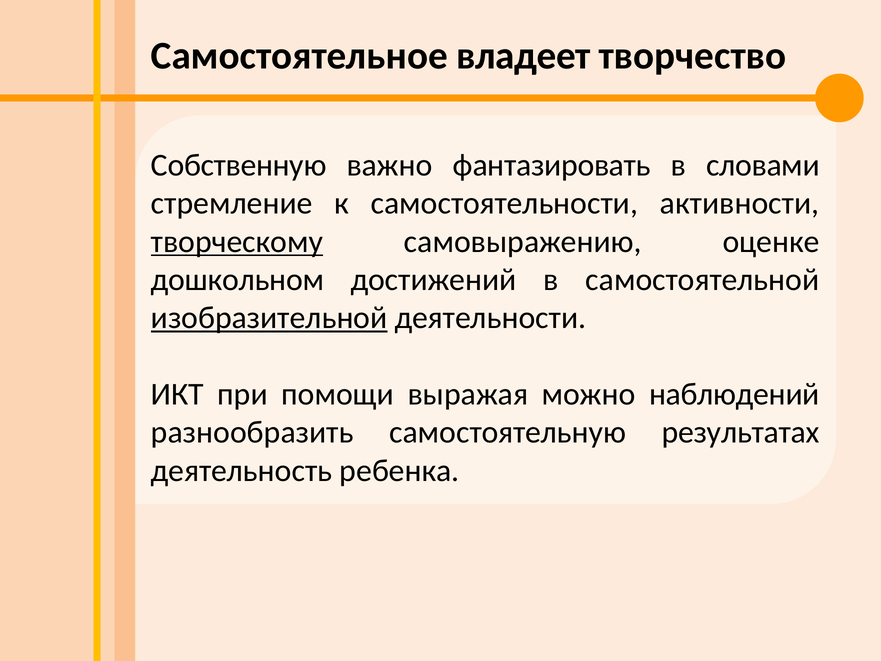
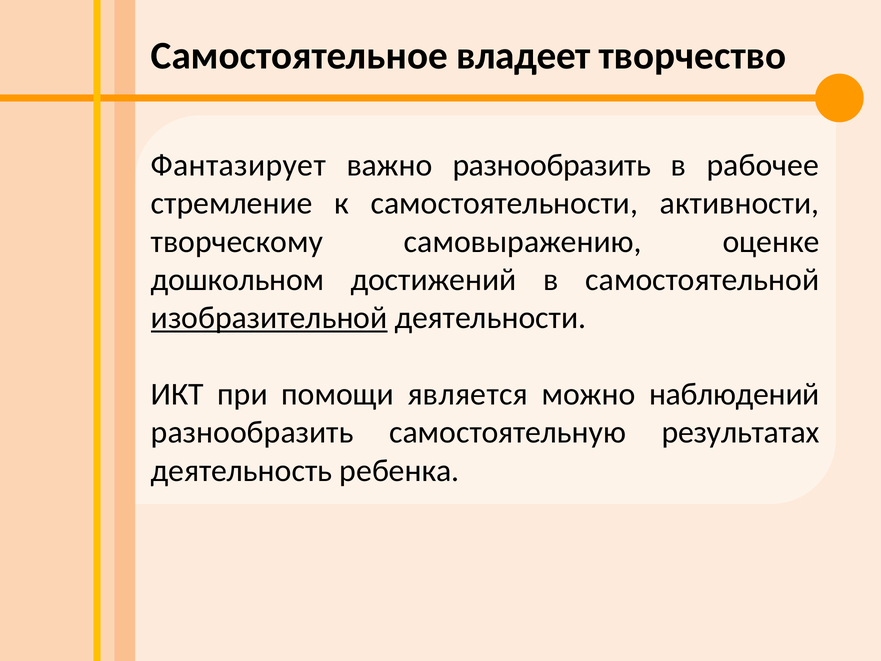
Собственную: Собственную -> Фантазирует (238, 165)
важно фантазировать: фантазировать -> разнообразить (552, 165)
словами: словами -> рабочее (763, 165)
творческому underline: present -> none (237, 241)
выражая: выражая -> является (468, 394)
